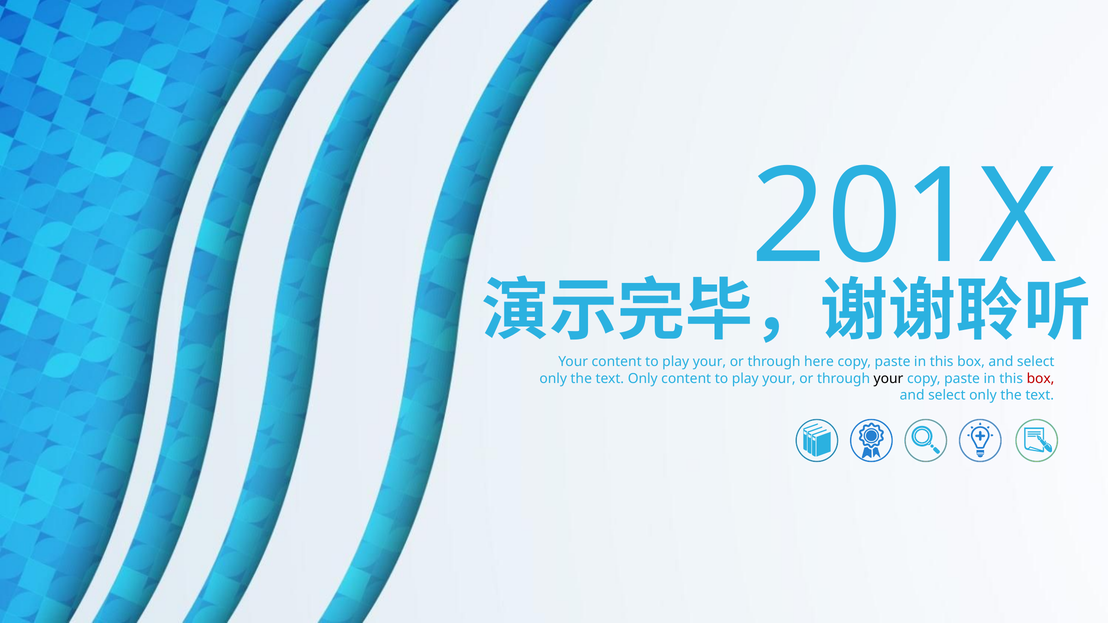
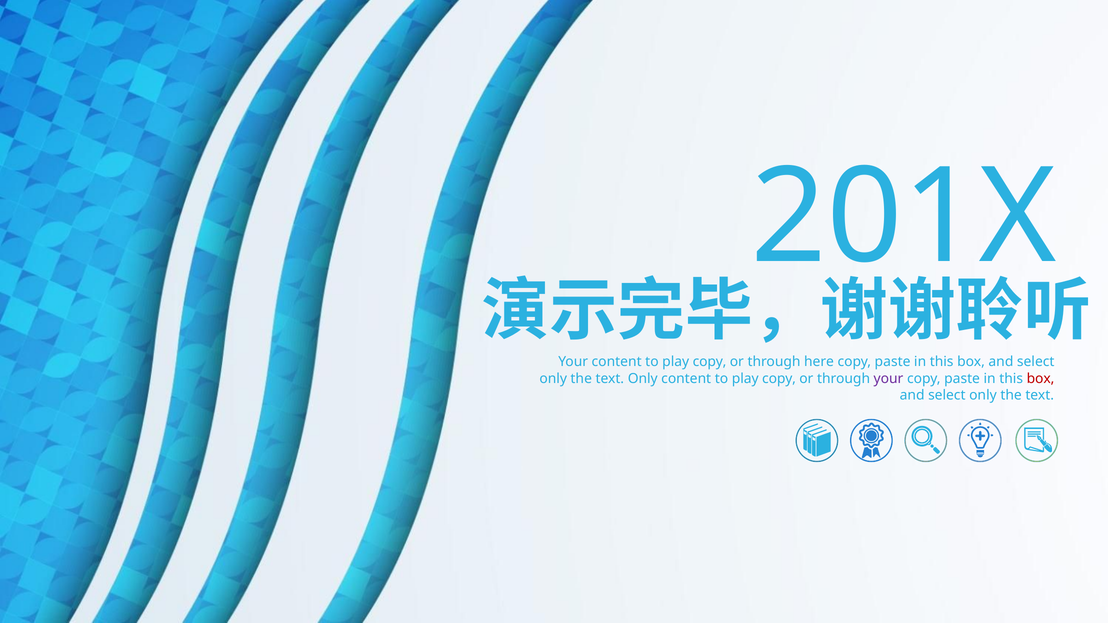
your: your -> copy (710, 362)
your: your -> copy (779, 379)
your colour: black -> purple (888, 379)
